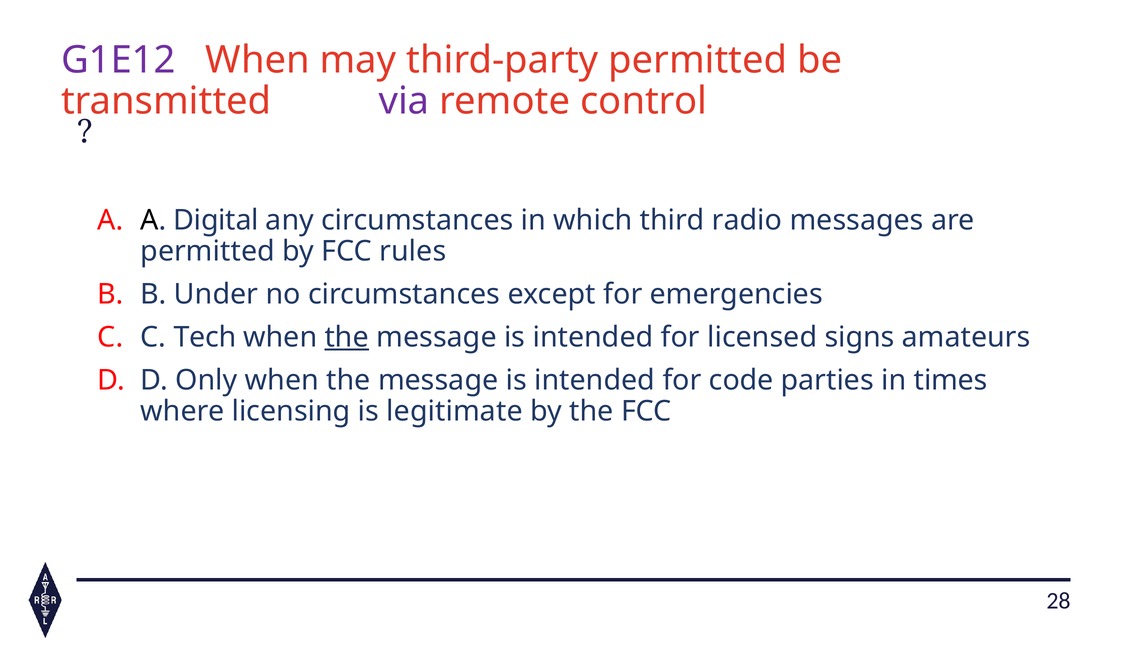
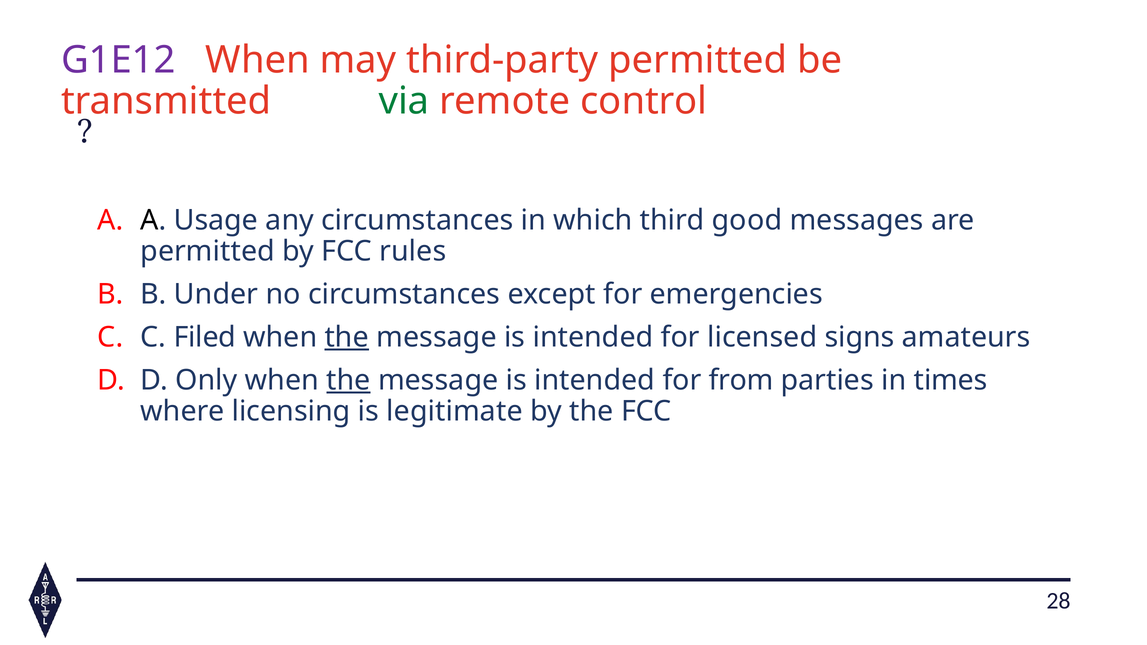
via colour: purple -> green (404, 101)
Digital: Digital -> Usage (216, 220)
radio: radio -> good (747, 220)
Tech: Tech -> Filed (205, 337)
the underline: none -> present (348, 380)
code: code -> from (741, 380)
